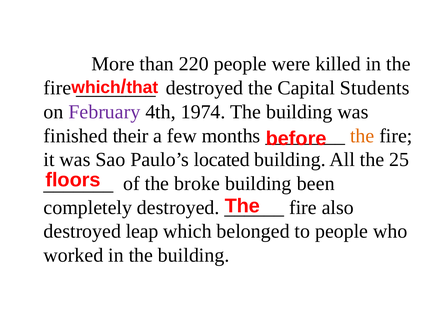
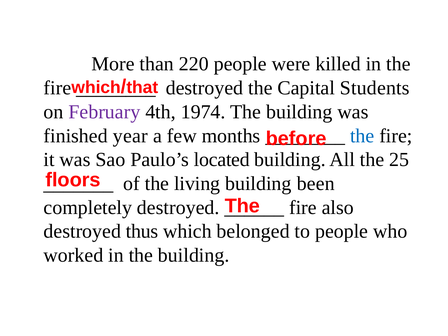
their: their -> year (130, 136)
the colour: orange -> blue (362, 136)
broke: broke -> living (197, 184)
leap: leap -> thus (142, 231)
